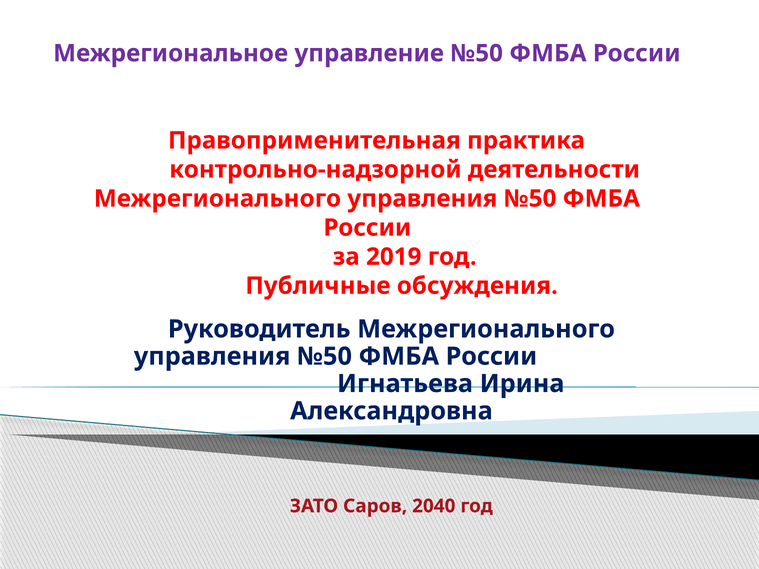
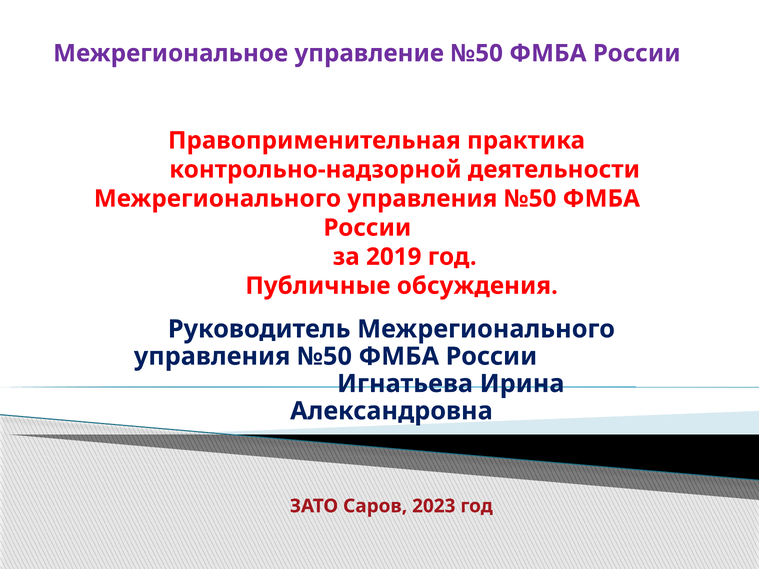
2040: 2040 -> 2023 (434, 506)
